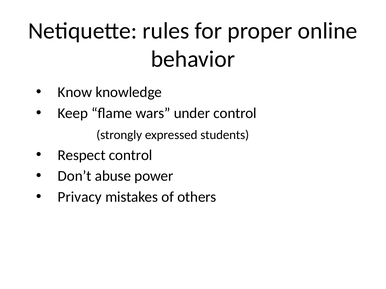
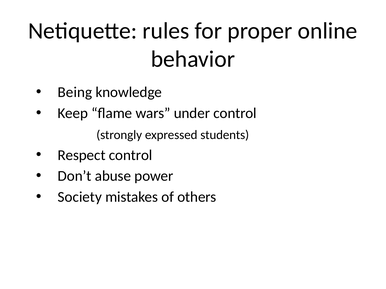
Know: Know -> Being (75, 92)
Privacy: Privacy -> Society (80, 197)
